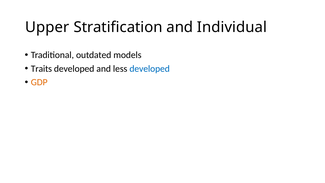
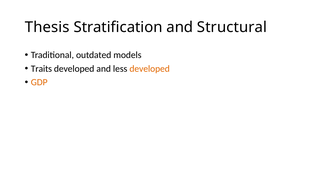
Upper: Upper -> Thesis (47, 27)
Individual: Individual -> Structural (232, 27)
developed colour: blue -> orange (150, 69)
